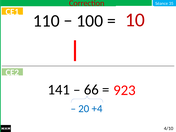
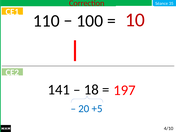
66: 66 -> 18 (91, 90)
923: 923 -> 197 (124, 90)
+4: +4 -> +5 (97, 109)
